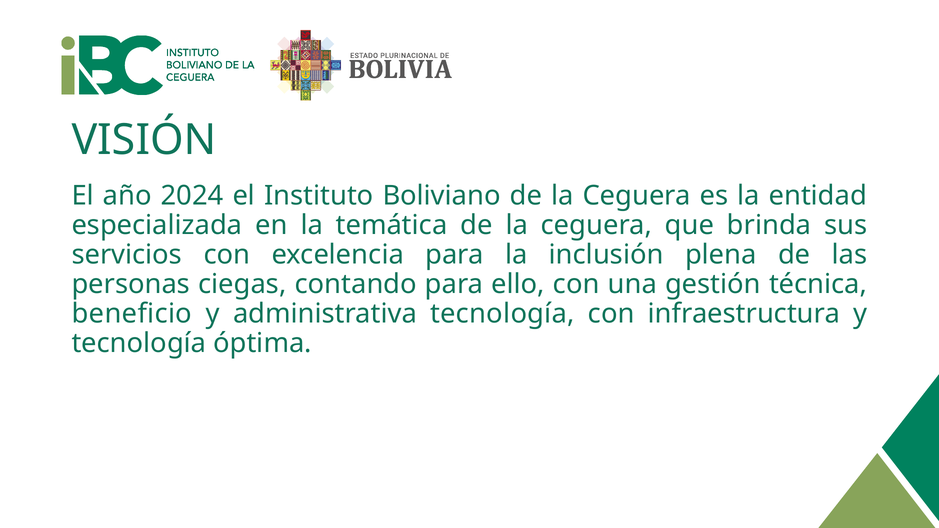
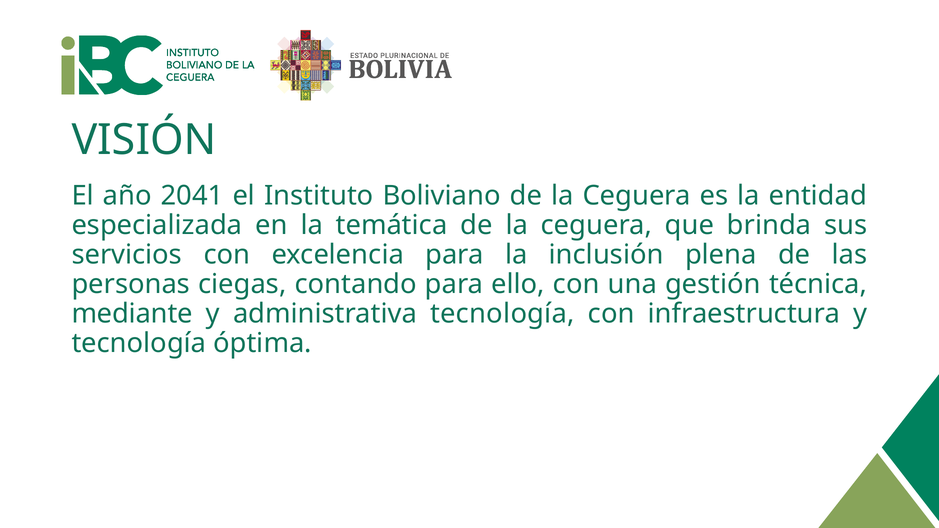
2024: 2024 -> 2041 (192, 196)
beneficio: beneficio -> mediante (132, 314)
